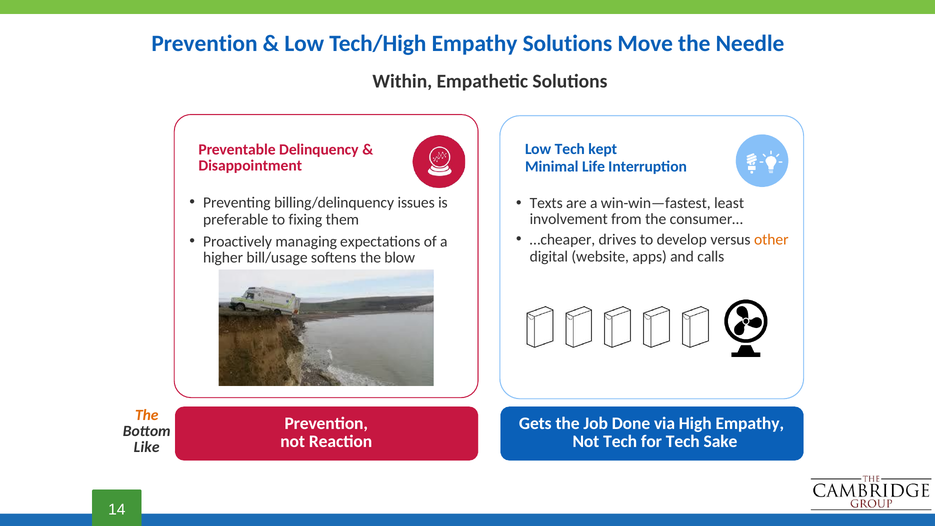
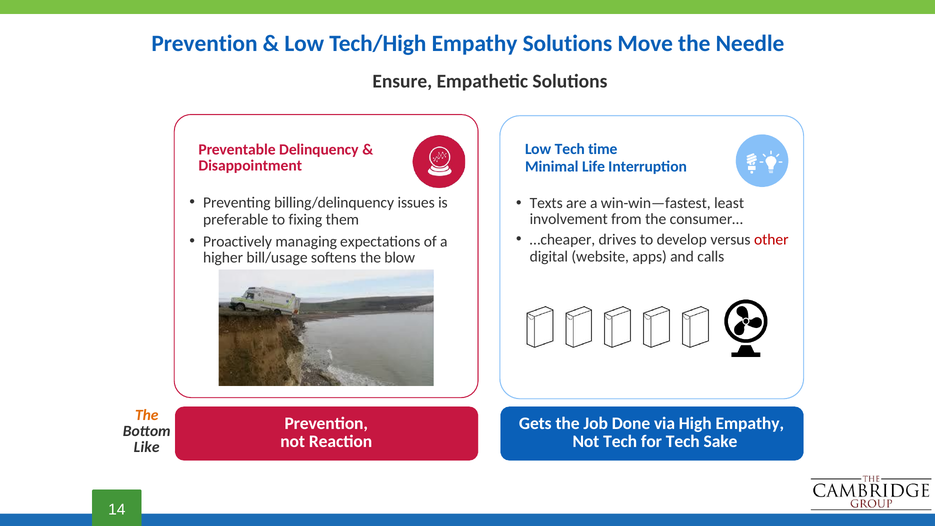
Within: Within -> Ensure (402, 81)
kept: kept -> time (603, 149)
other colour: orange -> red (771, 239)
